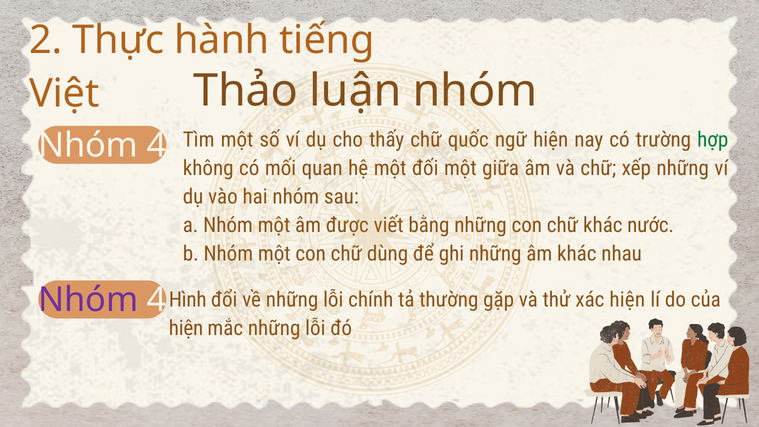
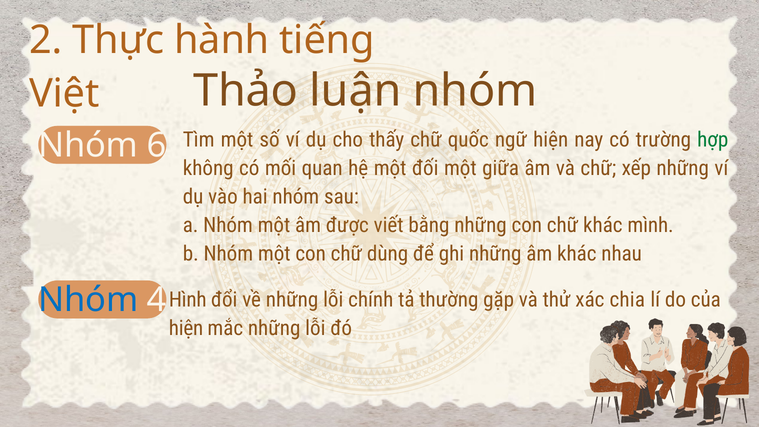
4: 4 -> 6 (157, 145)
nước: nước -> mình (651, 225)
Nhóm colour: purple -> blue (88, 300)
xác hiện: hiện -> chia (627, 300)
